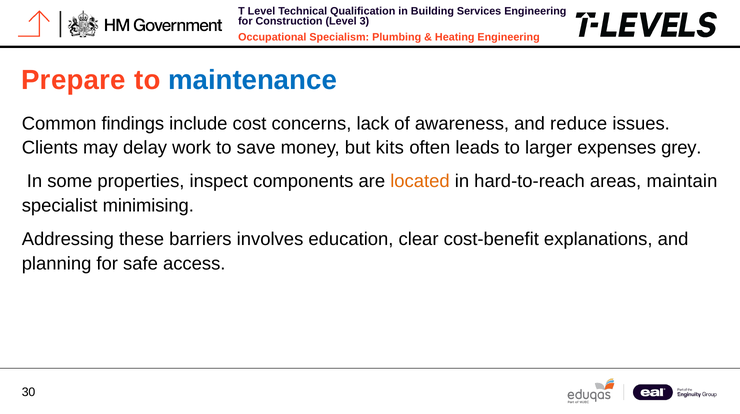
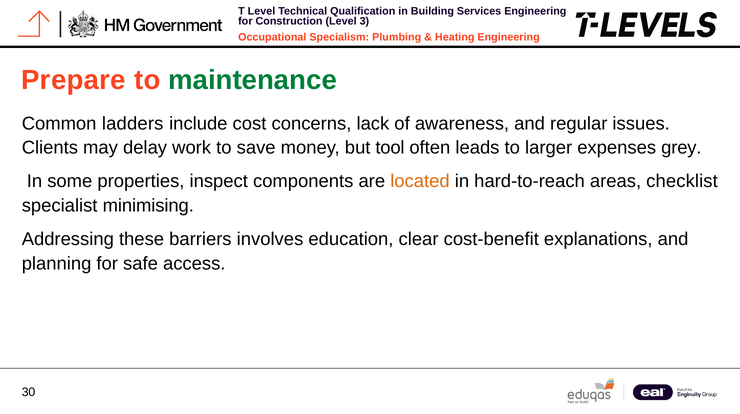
maintenance colour: blue -> green (252, 80)
findings: findings -> ladders (133, 123)
reduce: reduce -> regular (579, 123)
kits: kits -> tool (390, 148)
maintain: maintain -> checklist (682, 181)
